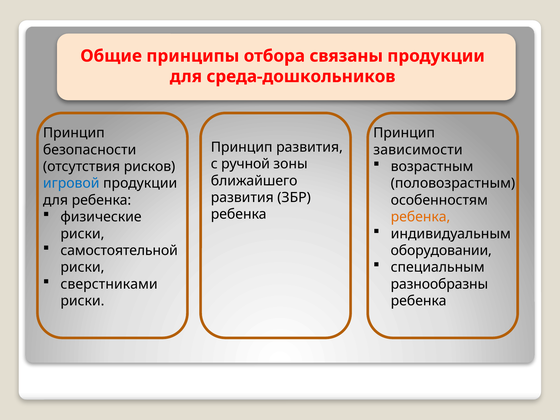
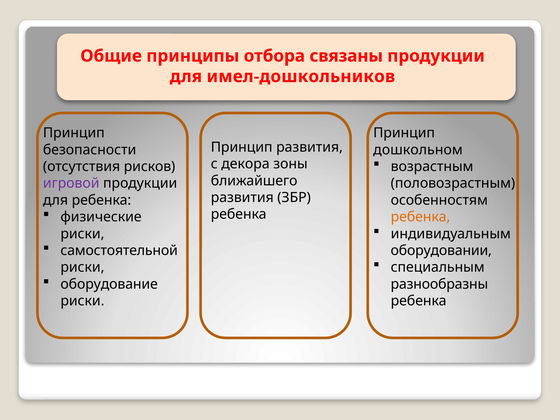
среда-дошкольников: среда-дошкольников -> имел-дошкольников (301, 77)
зависимости: зависимости -> дошкольном (418, 150)
ручной: ручной -> декора (245, 164)
игровой colour: blue -> purple (71, 183)
сверстниками: сверстниками -> оборудование (109, 284)
